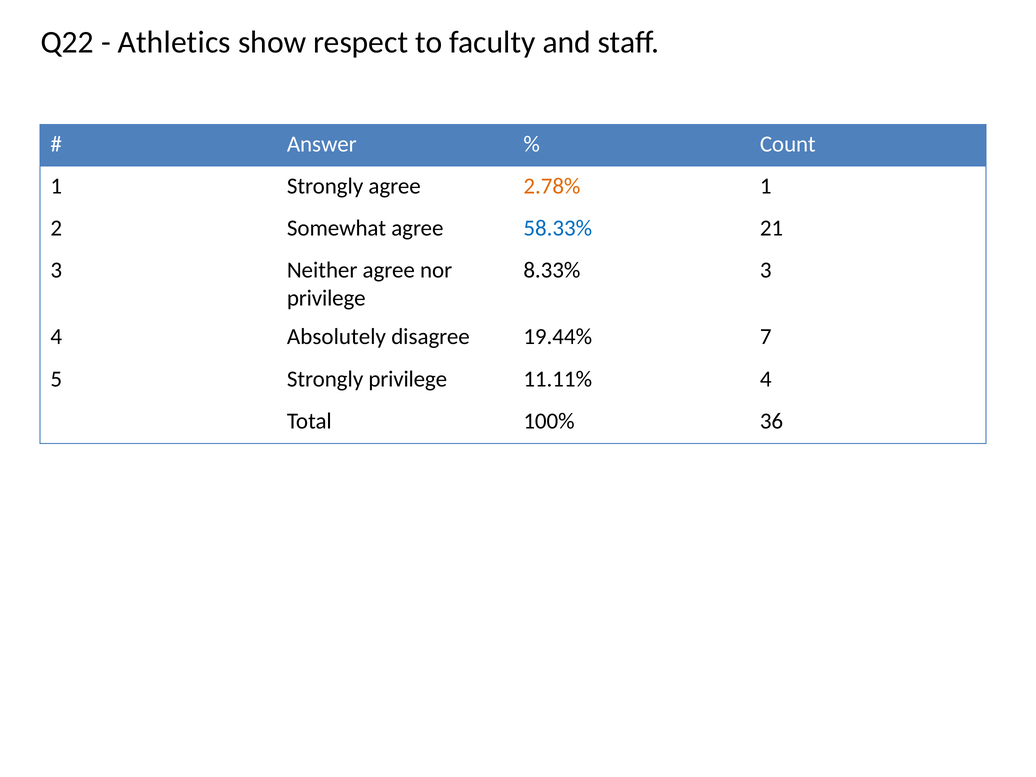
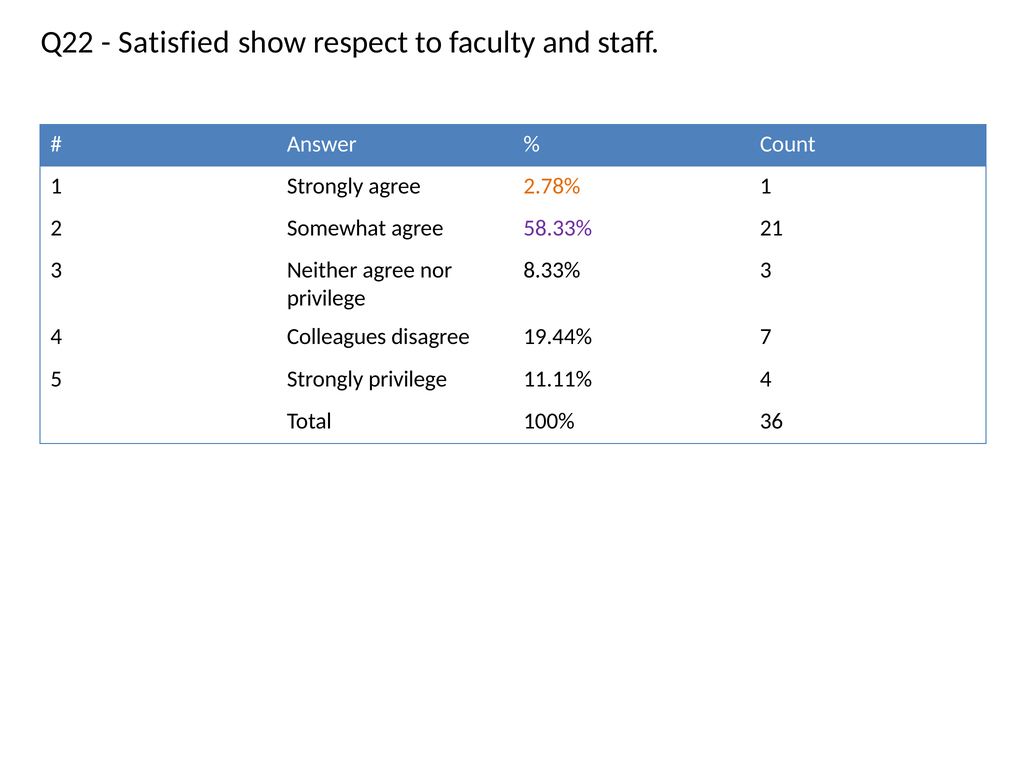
Athletics: Athletics -> Satisfied (174, 42)
58.33% colour: blue -> purple (558, 228)
Absolutely: Absolutely -> Colleagues (337, 337)
